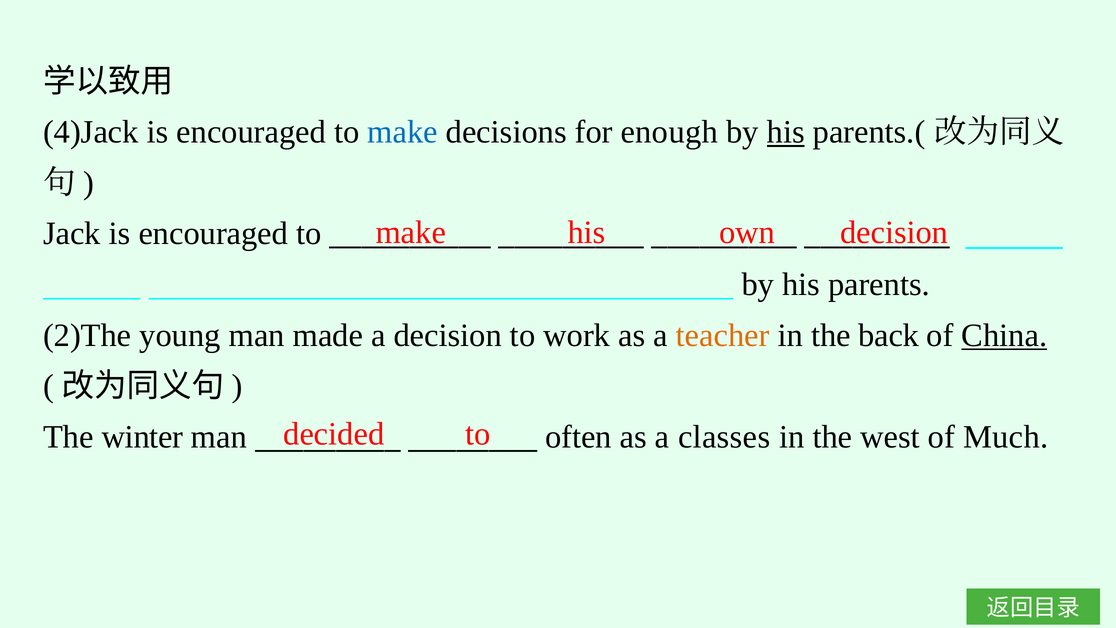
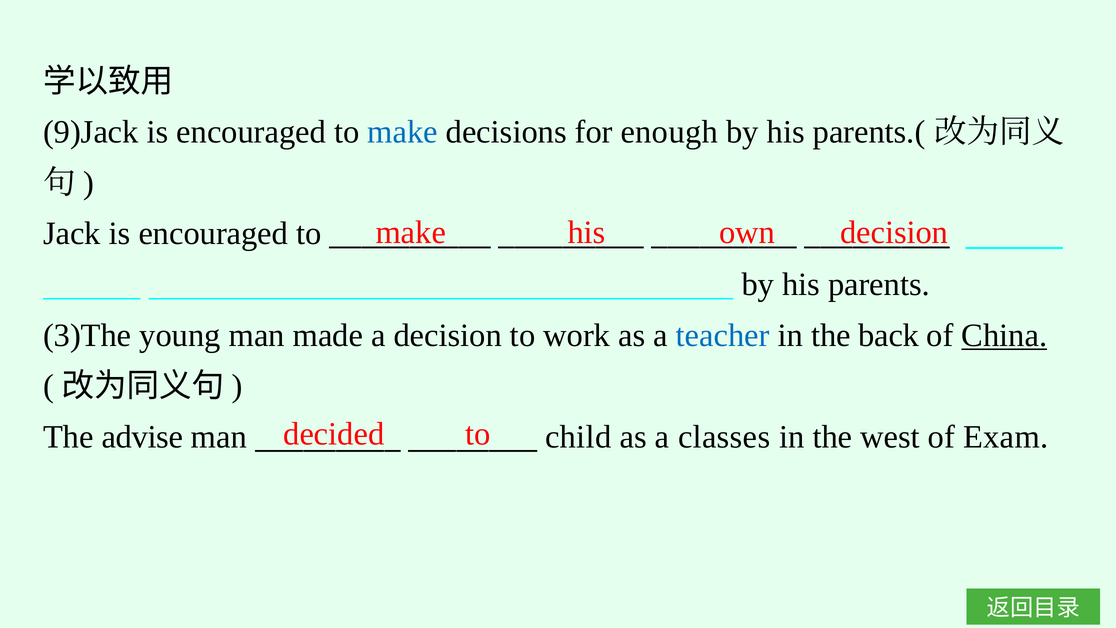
4)Jack: 4)Jack -> 9)Jack (91, 132)
his underline: present -> none (786, 132)
2)The: 2)The -> 3)The (87, 335)
teacher colour: orange -> blue (723, 335)
winter: winter -> advise (142, 437)
often: often -> child (578, 437)
Much: Much -> Exam (1006, 437)
